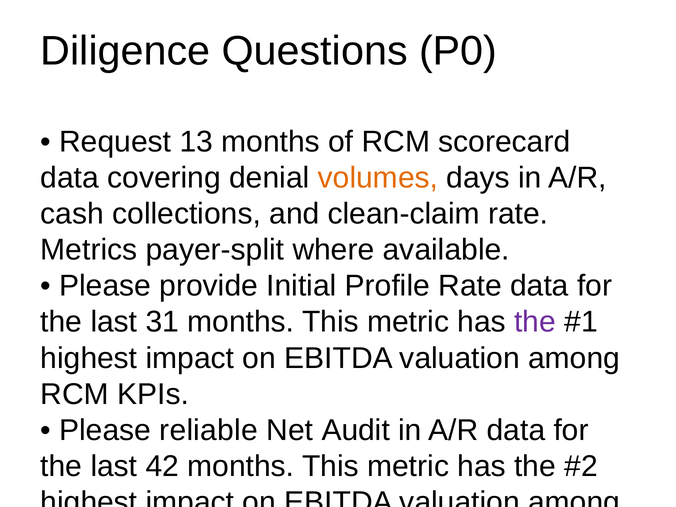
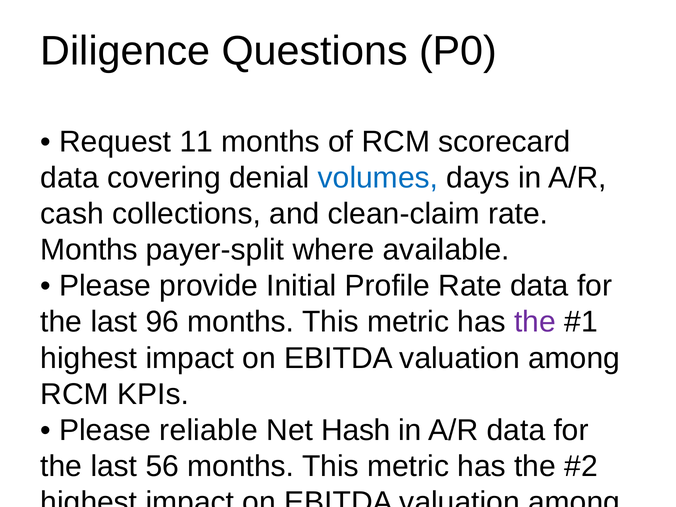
13: 13 -> 11 (196, 142)
volumes colour: orange -> blue (378, 178)
Metrics: Metrics -> Months (89, 250)
31: 31 -> 96 (162, 322)
Audit: Audit -> Hash (356, 430)
42: 42 -> 56 (162, 466)
